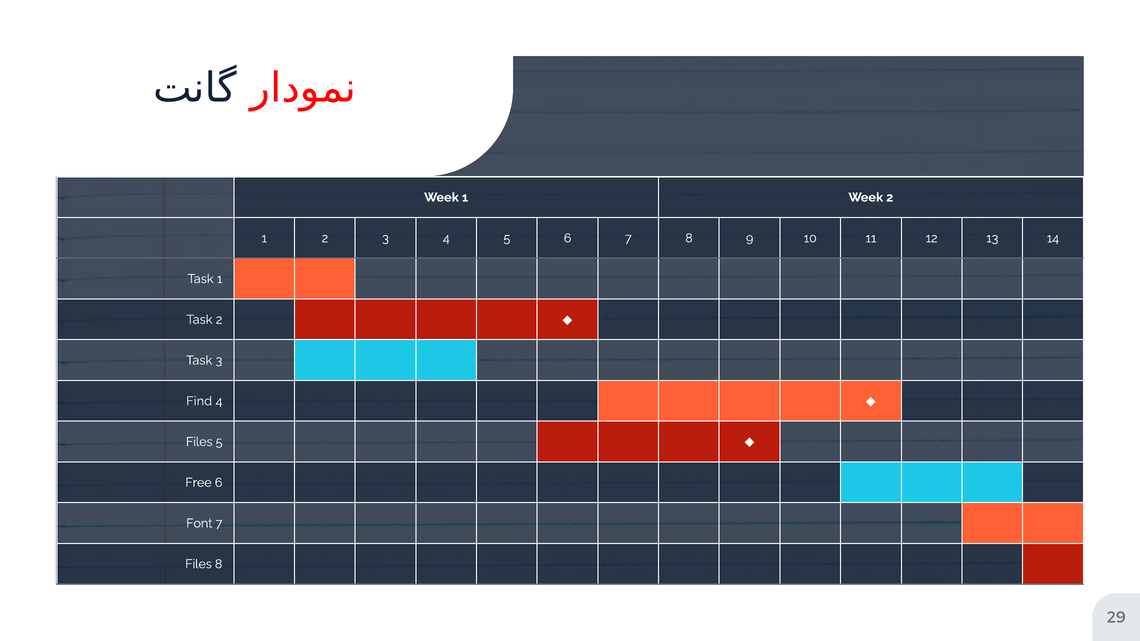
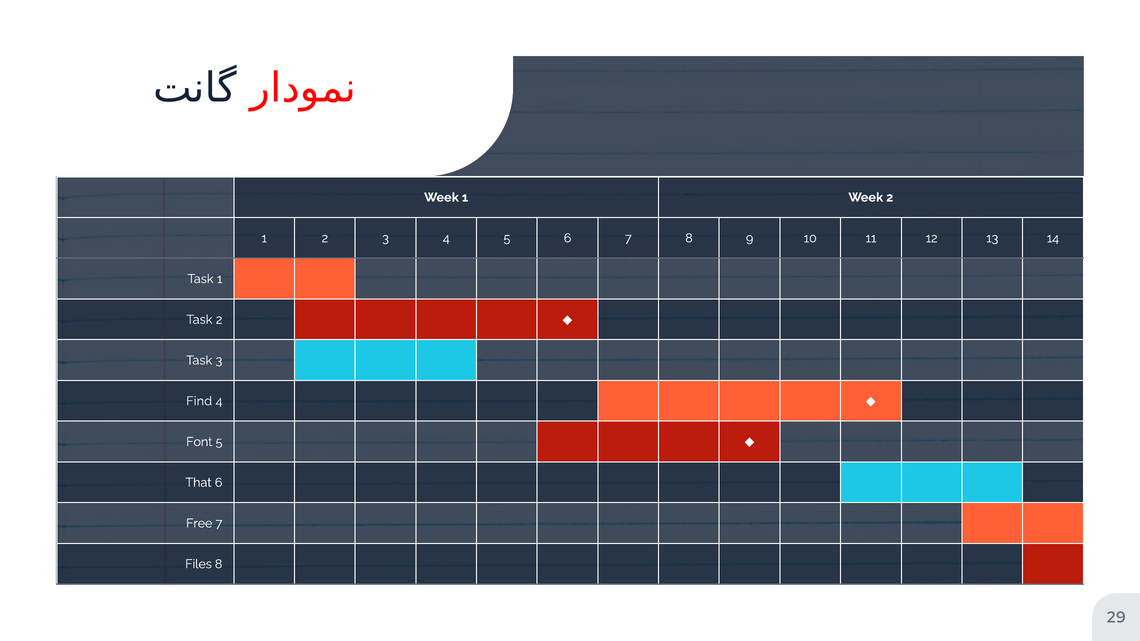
Files: Files -> Font (199, 442)
Free: Free -> That (198, 483)
Font: Font -> Free (199, 523)
